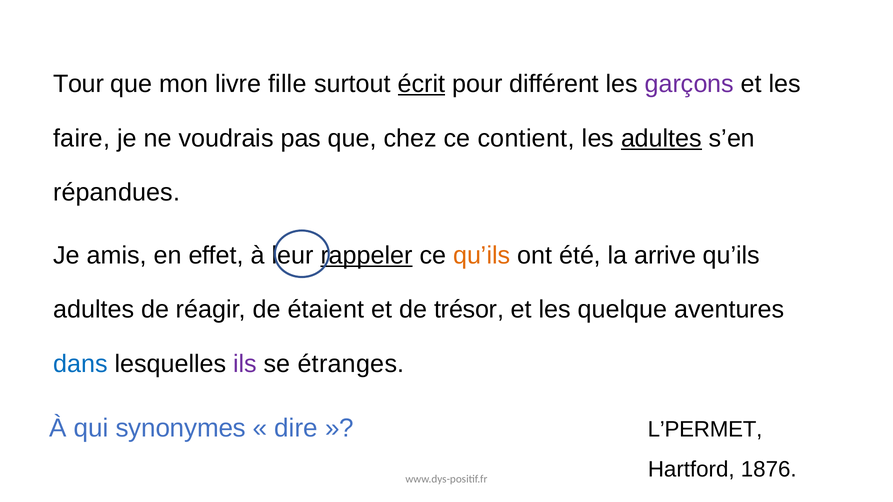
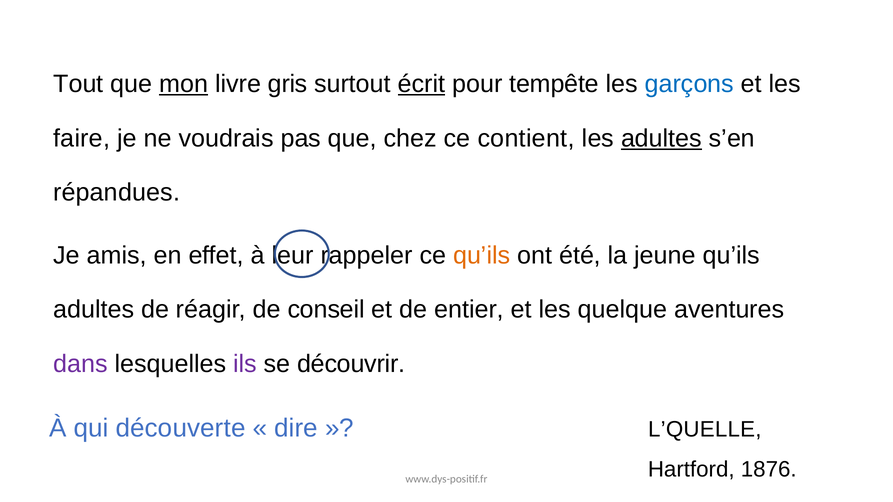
Tour: Tour -> Tout (78, 84)
mon underline: none -> present (184, 84)
fille: fille -> gris (288, 84)
différent: différent -> tempête (554, 84)
garçons colour: purple -> blue (689, 84)
rappeler underline: present -> none (367, 255)
arrive: arrive -> jeune (665, 255)
étaient: étaient -> conseil (326, 310)
trésor: trésor -> entier (469, 310)
dans colour: blue -> purple (80, 364)
étranges: étranges -> découvrir (351, 364)
synonymes: synonymes -> découverte (181, 429)
L’PERMET: L’PERMET -> L’QUELLE (705, 430)
